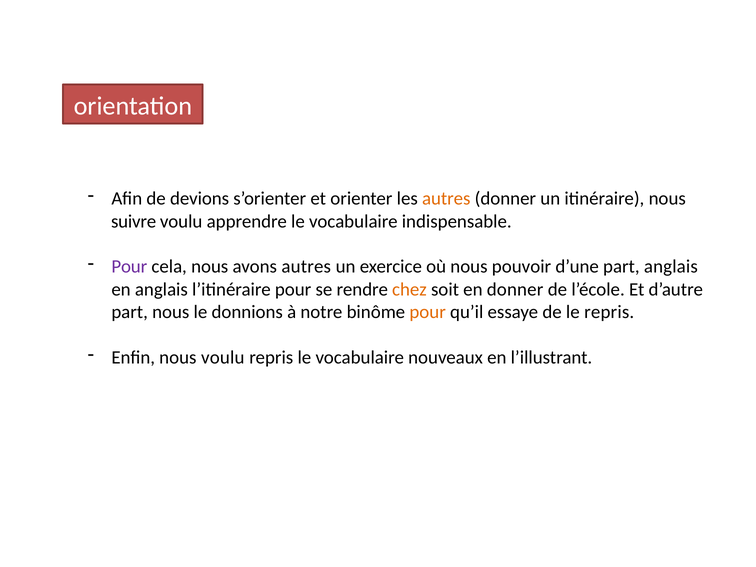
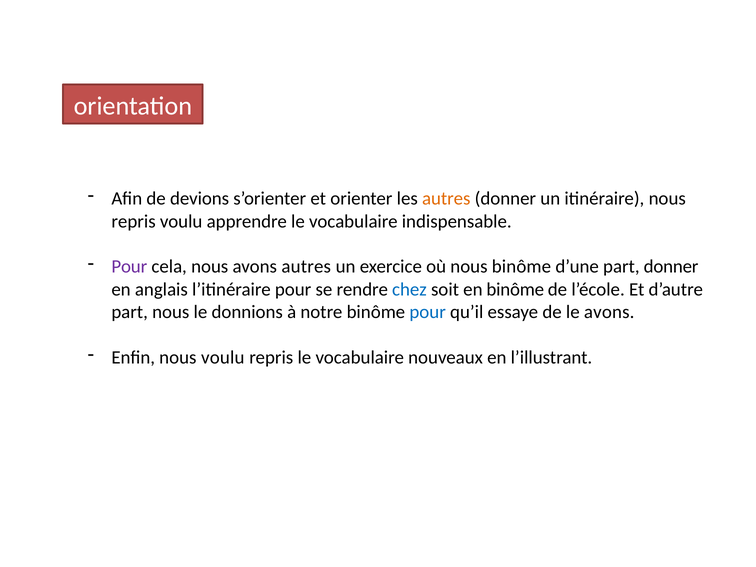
suivre: suivre -> repris (134, 221)
nous pouvoir: pouvoir -> binôme (521, 267)
part anglais: anglais -> donner (671, 267)
chez colour: orange -> blue (409, 289)
en donner: donner -> binôme (515, 289)
pour colour: orange -> blue (428, 312)
le repris: repris -> avons (609, 312)
